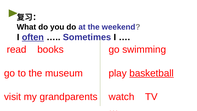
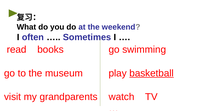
often underline: present -> none (33, 37)
